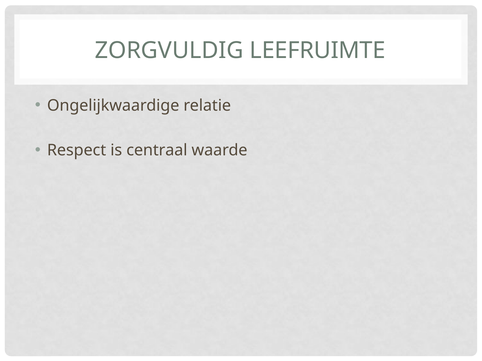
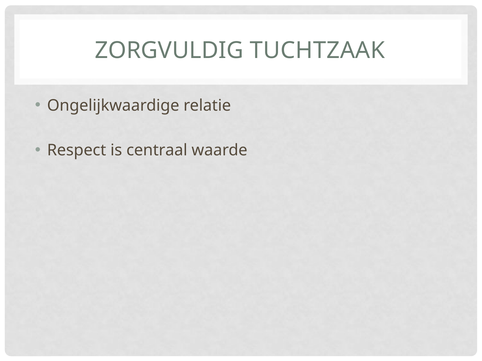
LEEFRUIMTE: LEEFRUIMTE -> TUCHTZAAK (317, 51)
